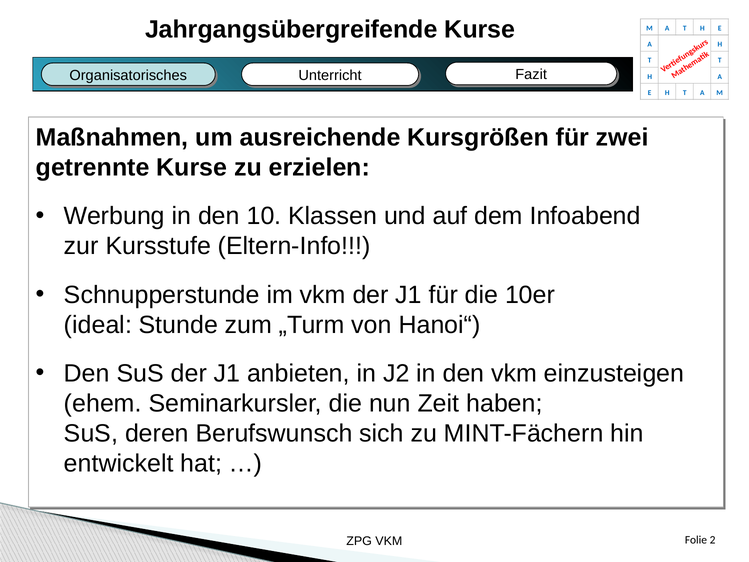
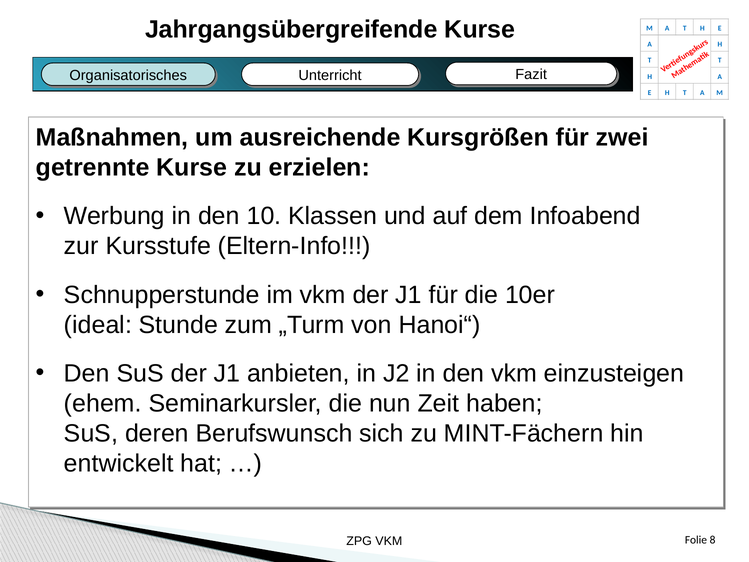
2: 2 -> 8 (713, 540)
